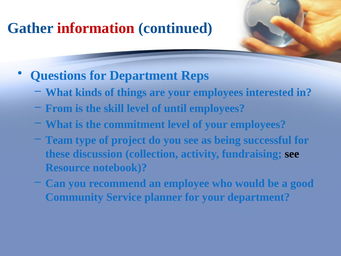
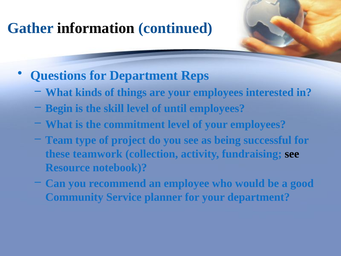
information colour: red -> black (96, 28)
From: From -> Begin (59, 108)
discussion: discussion -> teamwork (98, 154)
